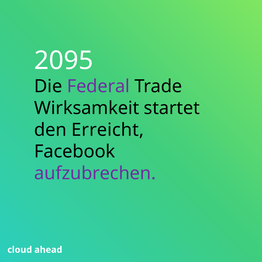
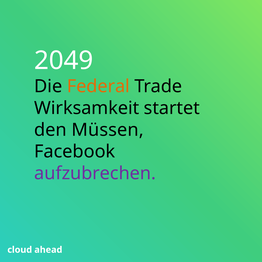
2095: 2095 -> 2049 (64, 61)
Federal colour: purple -> orange (98, 86)
Erreicht: Erreicht -> Müssen (108, 130)
